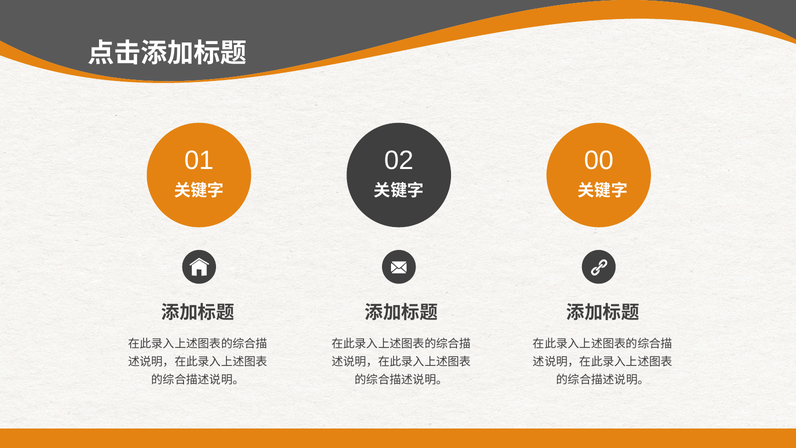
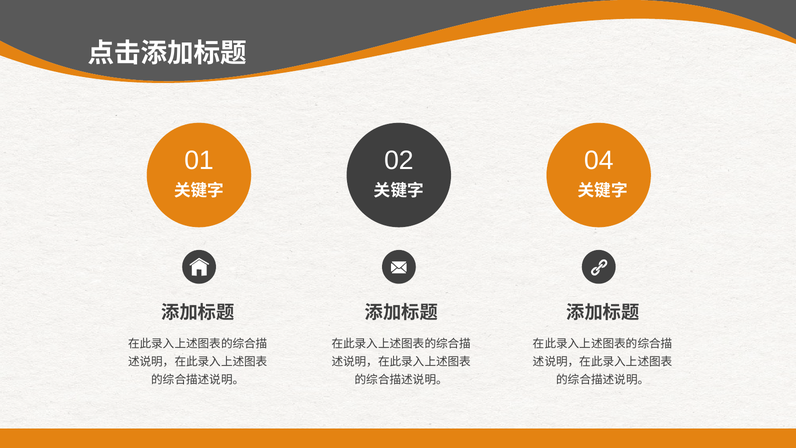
00: 00 -> 04 (599, 161)
